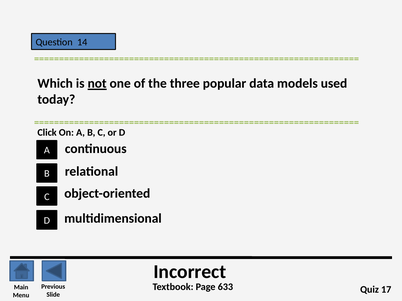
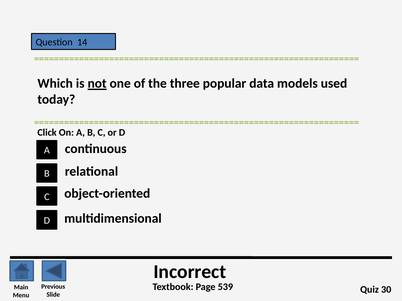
633: 633 -> 539 (225, 287)
17: 17 -> 30 (386, 290)
